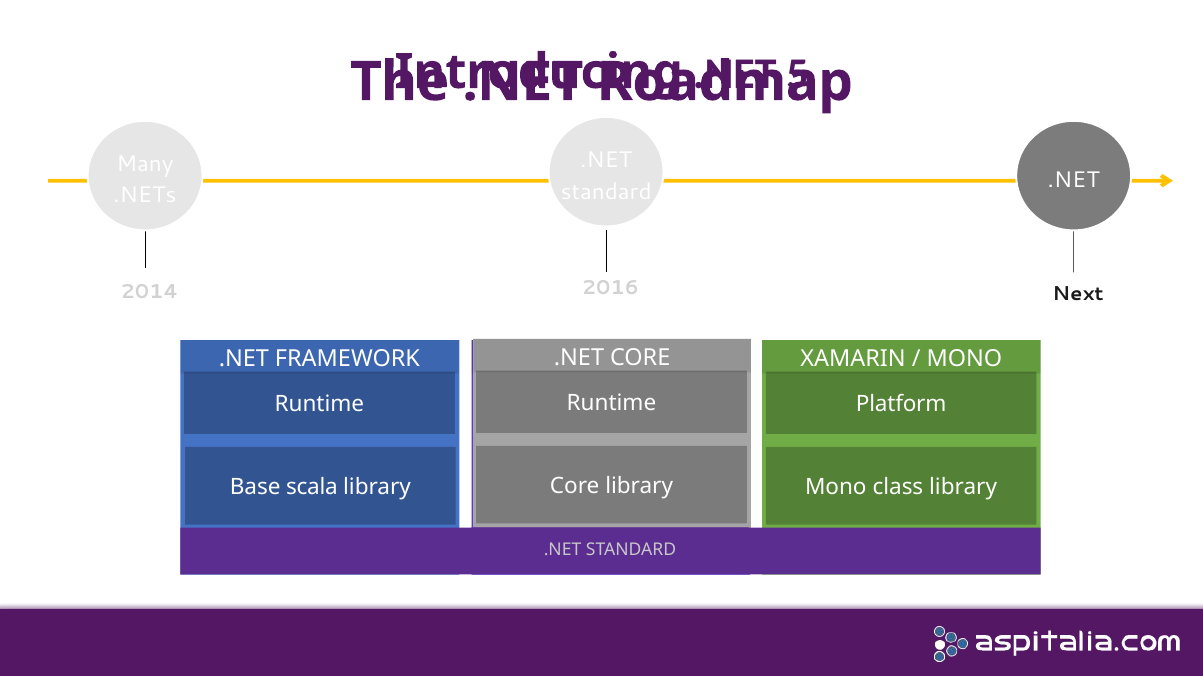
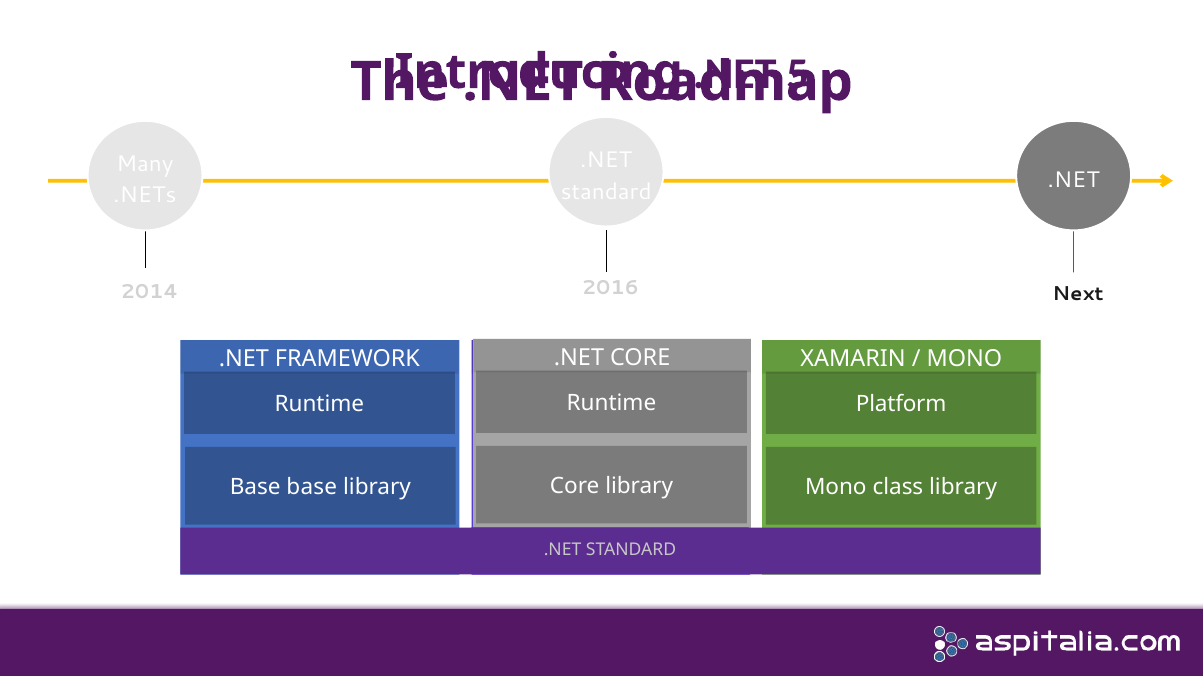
Base scala: scala -> base (312, 488)
